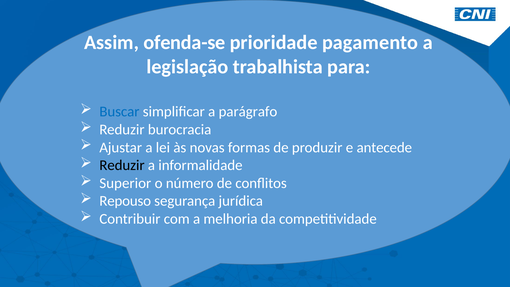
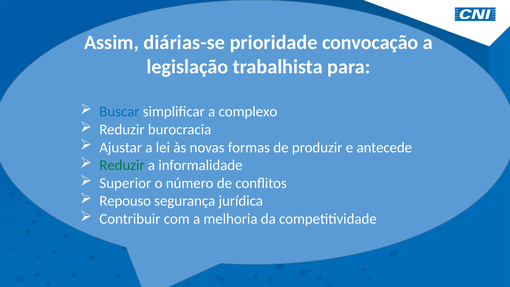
ofenda-se: ofenda-se -> diárias-se (184, 43)
pagamento: pagamento -> convocação (370, 43)
parágrafo: parágrafo -> complexo (248, 112)
Reduzir colour: black -> green (122, 165)
